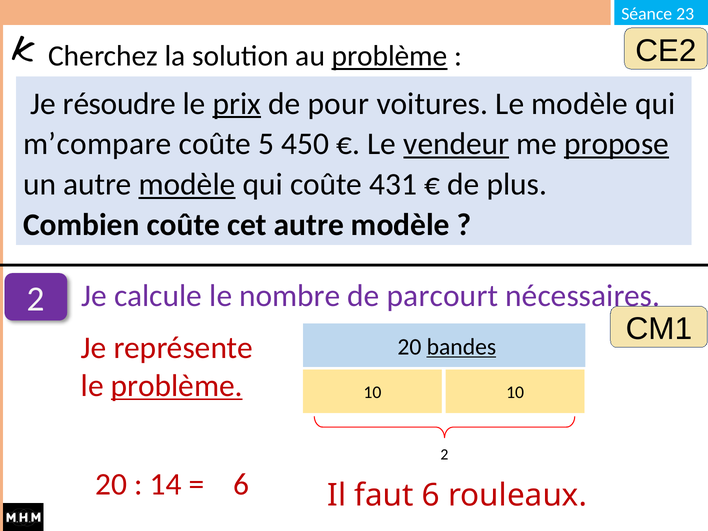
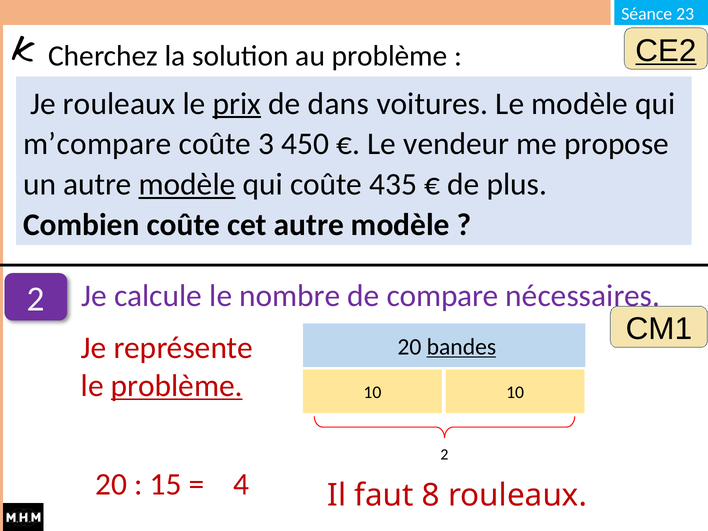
CE2 underline: none -> present (666, 51)
problème underline: present -> none (390, 56)
Je résoudre: résoudre -> rouleaux (119, 104)
pour: pour -> dans (338, 104)
5: 5 -> 3 (266, 144)
vendeur underline: present -> none (456, 144)
propose underline: present -> none (617, 144)
431: 431 -> 435 (393, 184)
parcourt: parcourt -> compare (443, 296)
14: 14 -> 15 (166, 484)
6: 6 -> 4 (241, 484)
faut 6: 6 -> 8 (431, 496)
